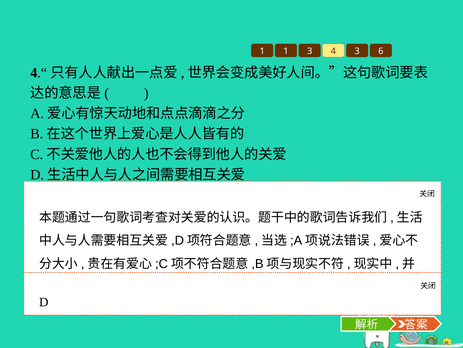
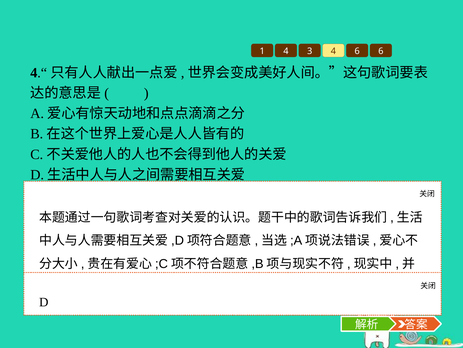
1 1: 1 -> 4 (286, 51)
4 3: 3 -> 6 (357, 51)
